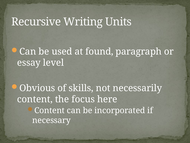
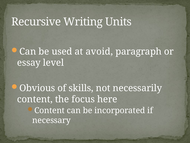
found: found -> avoid (99, 51)
